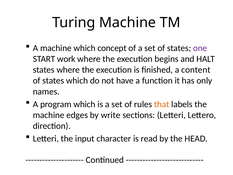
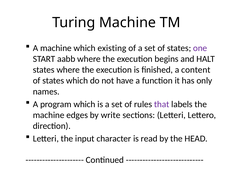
concept: concept -> existing (112, 48)
work: work -> aabb (66, 59)
that colour: orange -> purple (162, 104)
